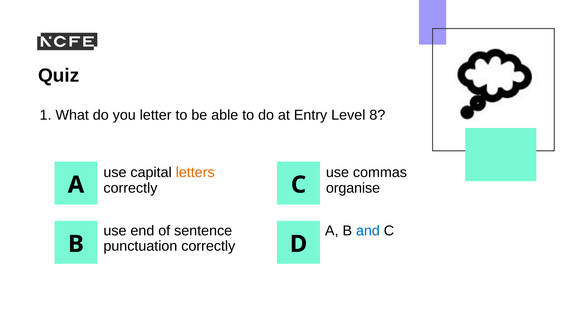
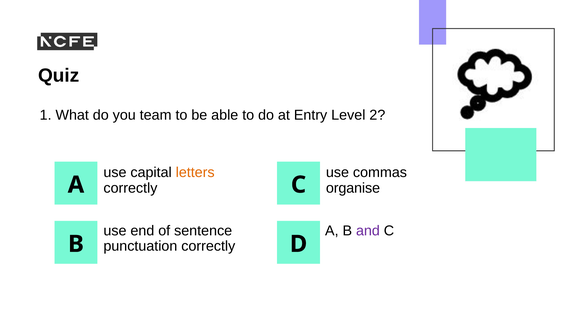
letter: letter -> team (156, 115)
8: 8 -> 2 (377, 115)
and colour: blue -> purple (368, 231)
